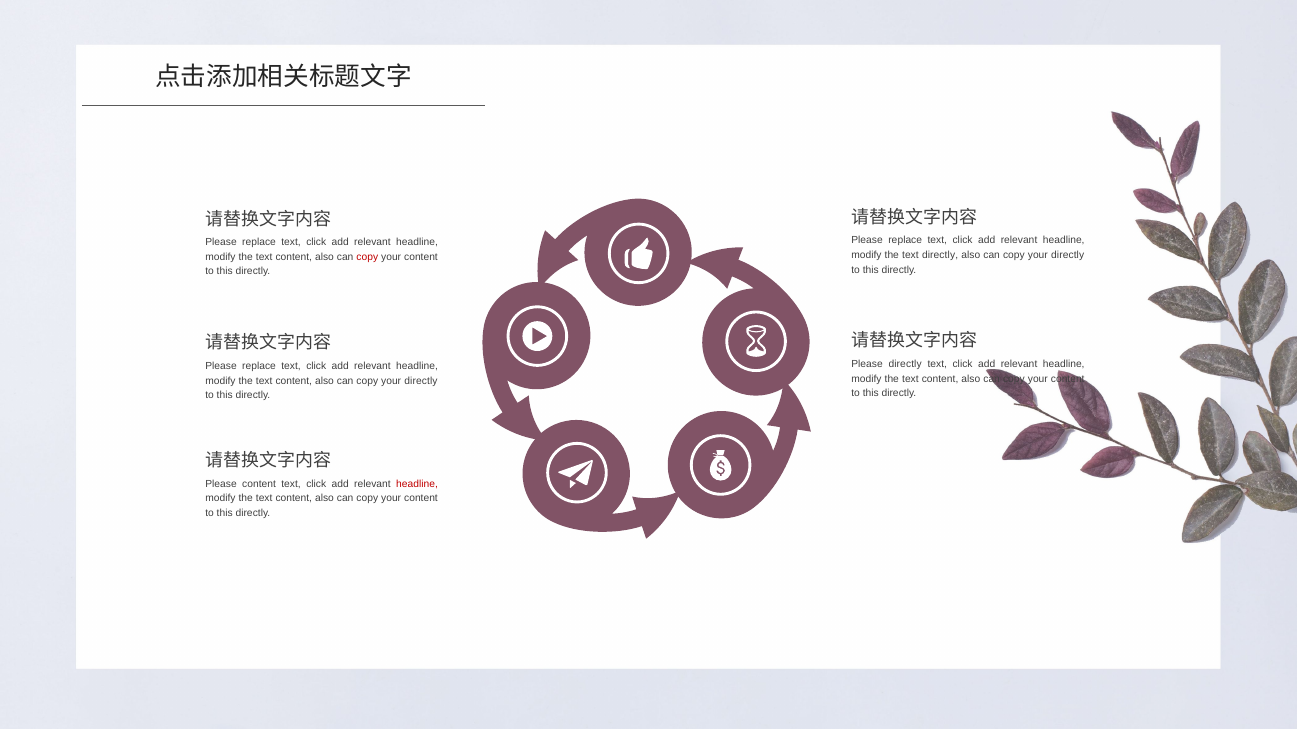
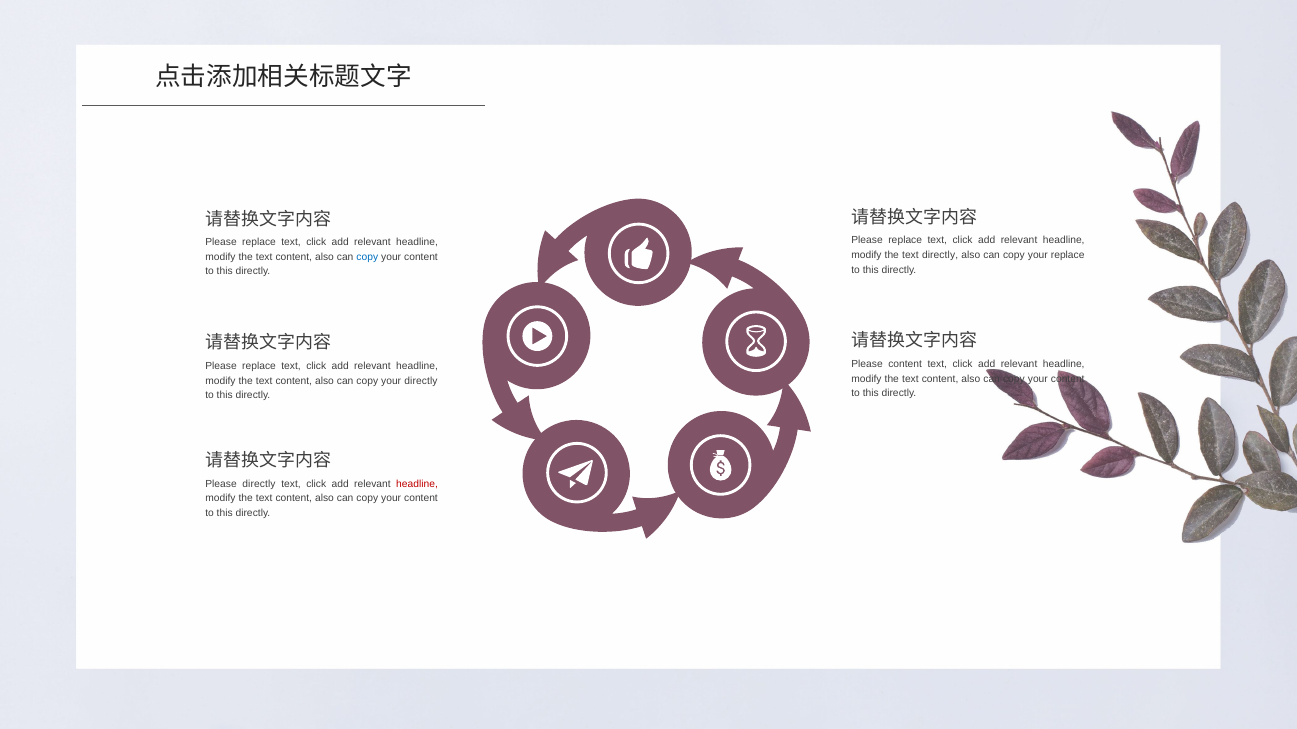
directly: directly -> replace (1068, 255)
copy colour: red -> blue (367, 257)
Please directly: directly -> content (905, 364)
Please content: content -> directly (259, 484)
